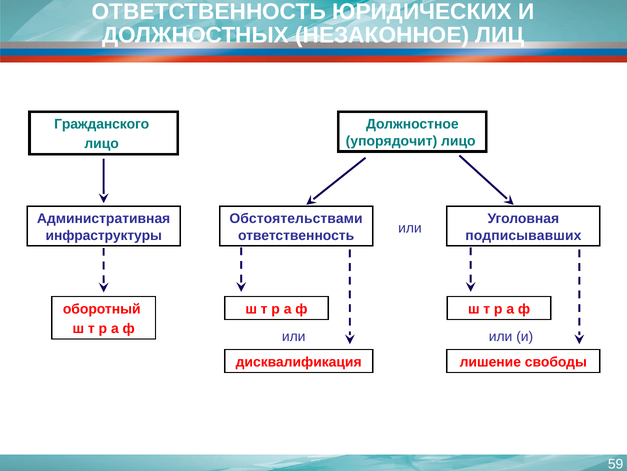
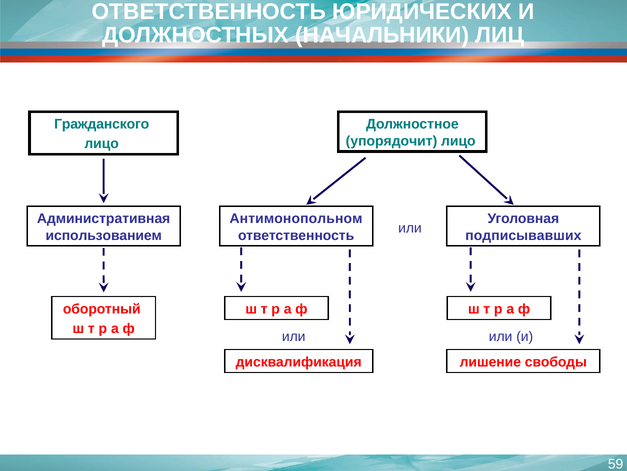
НЕЗАКОННОЕ: НЕЗАКОННОЕ -> НАЧАЛЬНИКИ (382, 35)
Обстоятельствами: Обстоятельствами -> Антимонопольном (296, 218)
инфраструктуры: инфраструктуры -> использованием (104, 235)
